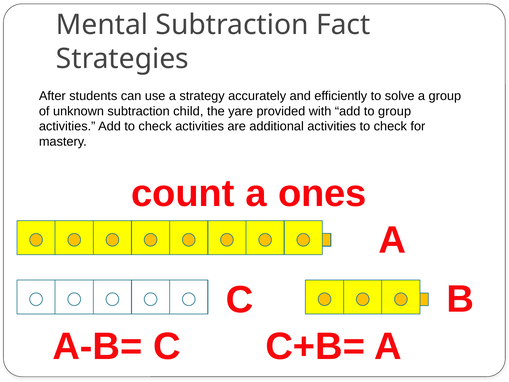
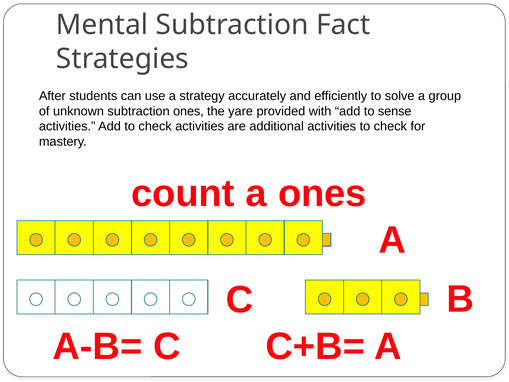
subtraction child: child -> ones (188, 111)
to group: group -> sense (395, 111)
